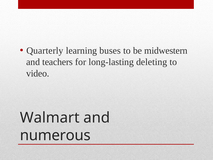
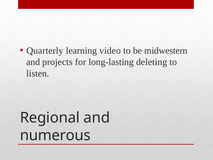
buses: buses -> video (110, 51)
teachers: teachers -> projects (58, 62)
video: video -> listen (38, 73)
Walmart: Walmart -> Regional (50, 117)
